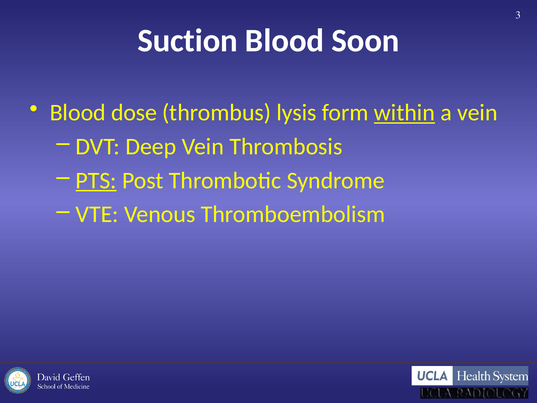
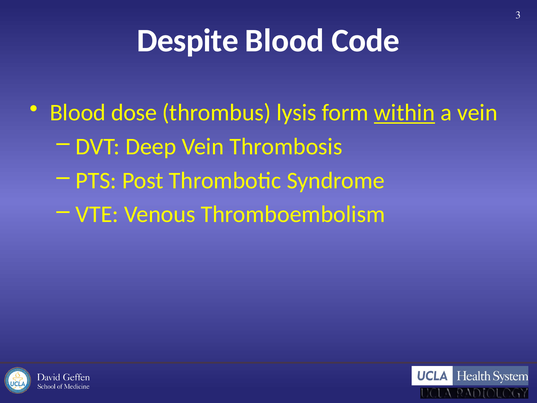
Suction: Suction -> Despite (188, 41)
Soon: Soon -> Code (366, 41)
PTS underline: present -> none (96, 180)
